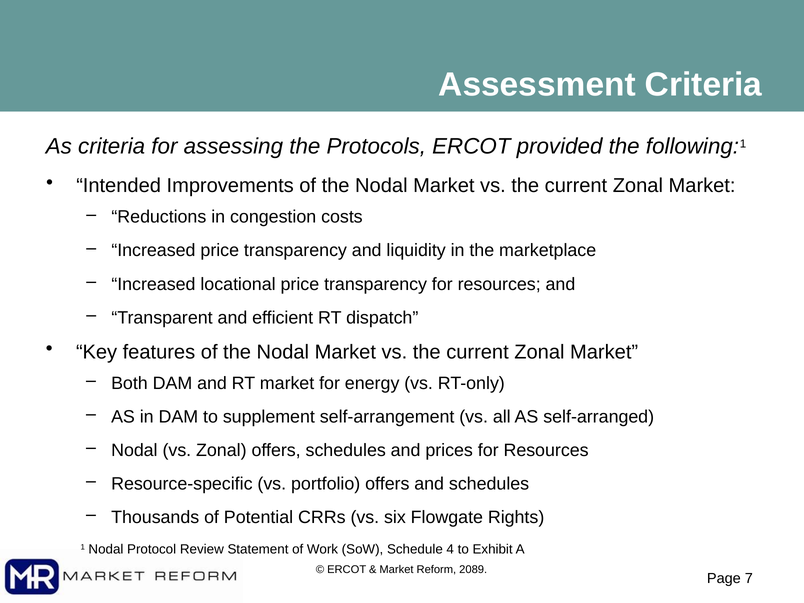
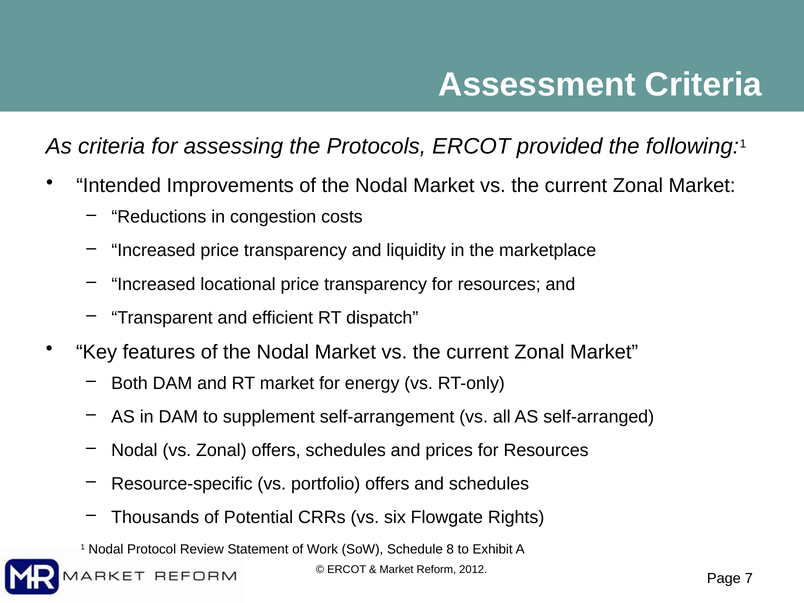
4: 4 -> 8 (450, 549)
2089: 2089 -> 2012 (473, 570)
